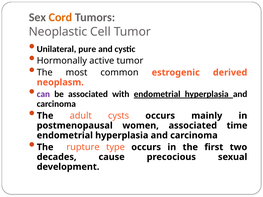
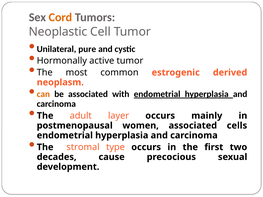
can colour: purple -> orange (43, 94)
cysts: cysts -> layer (119, 116)
time: time -> cells (237, 126)
rupture: rupture -> stromal (83, 147)
